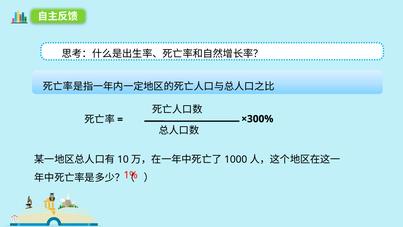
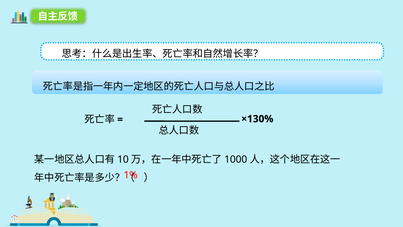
×300%: ×300% -> ×130% (257, 119)
